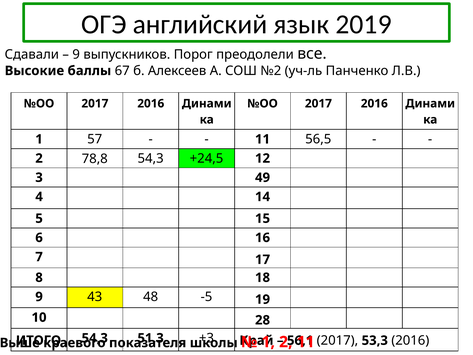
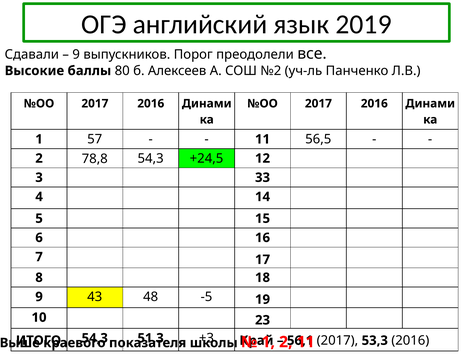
67: 67 -> 80 (122, 71)
49: 49 -> 33 (263, 177)
28: 28 -> 23 (263, 320)
